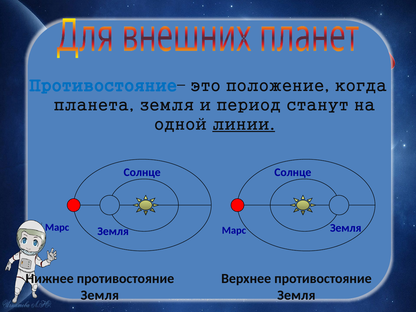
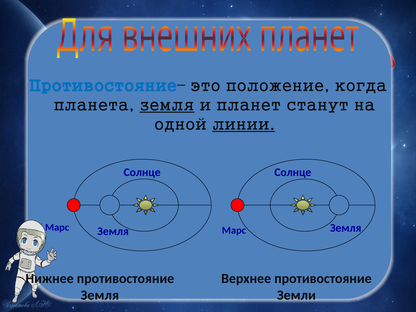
земля underline: none -> present (167, 105)
период: период -> планет (249, 105)
Земля: Земля -> Земли (296, 295)
